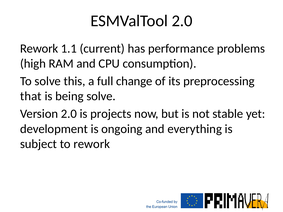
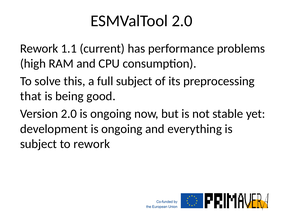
full change: change -> subject (134, 81)
being solve: solve -> good (101, 96)
2.0 is projects: projects -> ongoing (111, 114)
